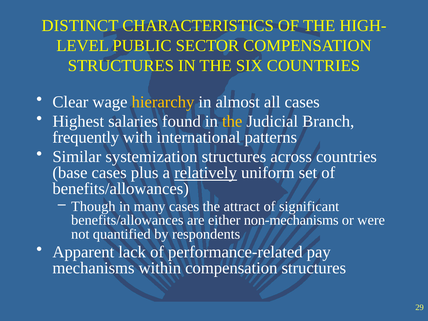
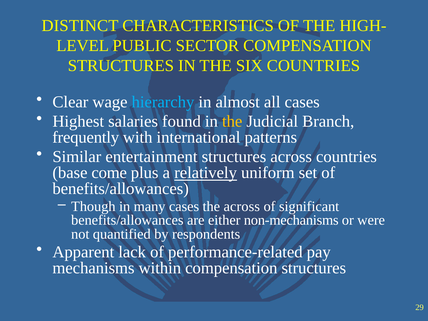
hierarchy colour: yellow -> light blue (163, 102)
systemization: systemization -> entertainment (151, 157)
base cases: cases -> come (109, 173)
the attract: attract -> across (242, 207)
